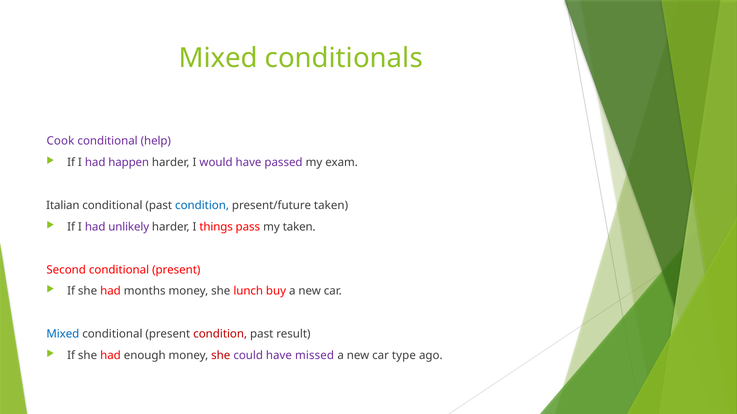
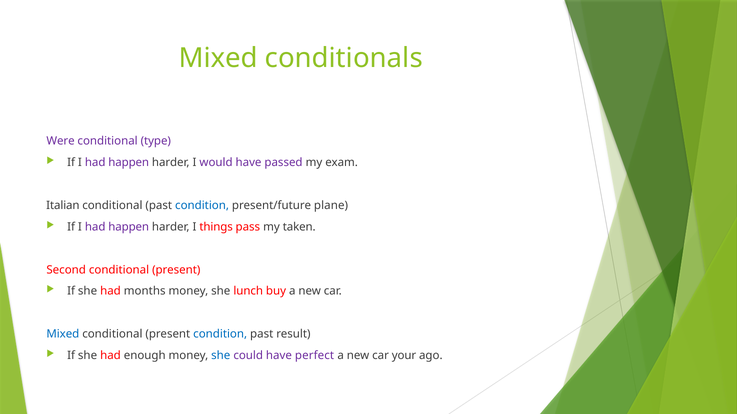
Cook: Cook -> Were (61, 141)
help: help -> type (156, 141)
present/future taken: taken -> plane (331, 206)
unlikely: unlikely -> happen (129, 227)
condition colour: red -> blue (220, 335)
she colour: red -> blue (221, 356)
missed: missed -> perfect (315, 356)
type: type -> your (404, 356)
